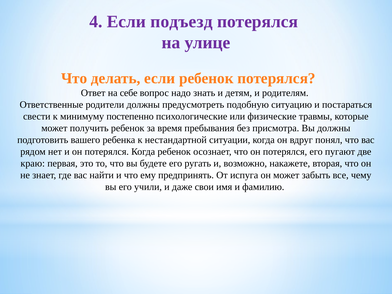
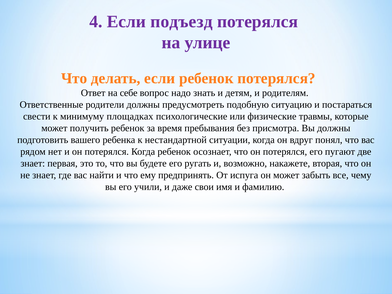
постепенно: постепенно -> площадках (130, 116)
краю: краю -> знает (33, 163)
